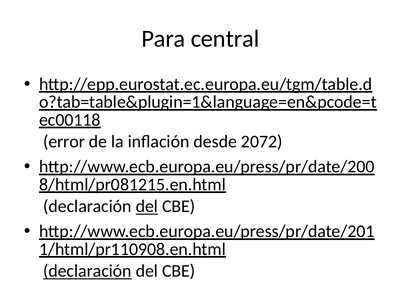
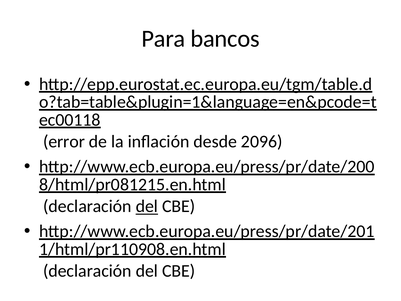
central: central -> bancos (225, 39)
2072: 2072 -> 2096 (262, 142)
declaración underline: present -> none (87, 271)
